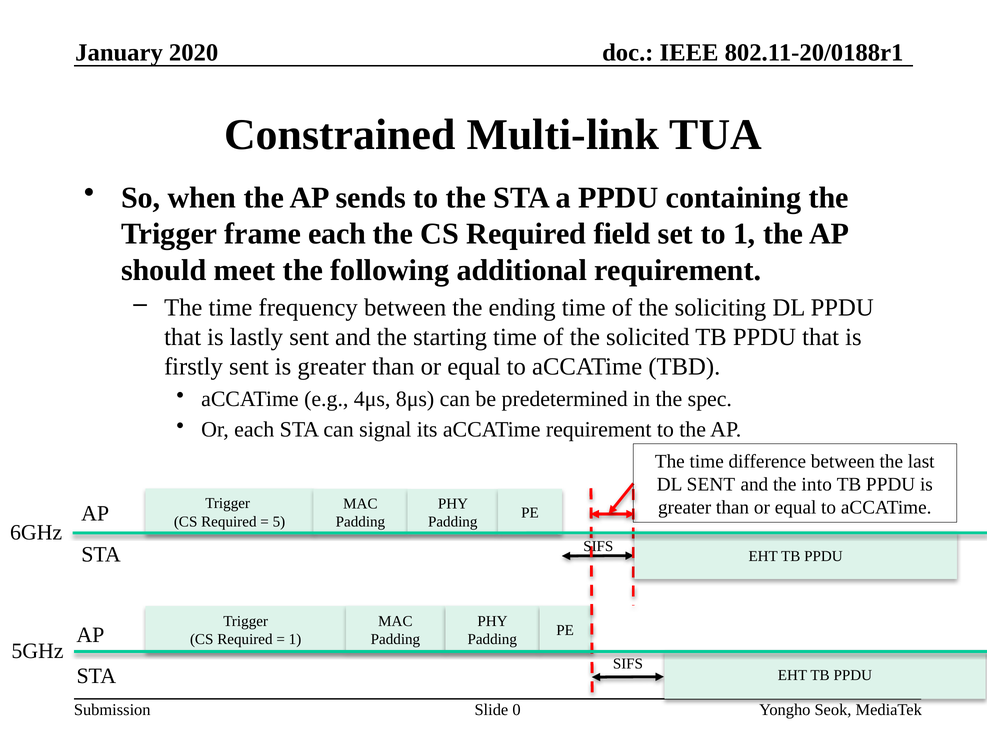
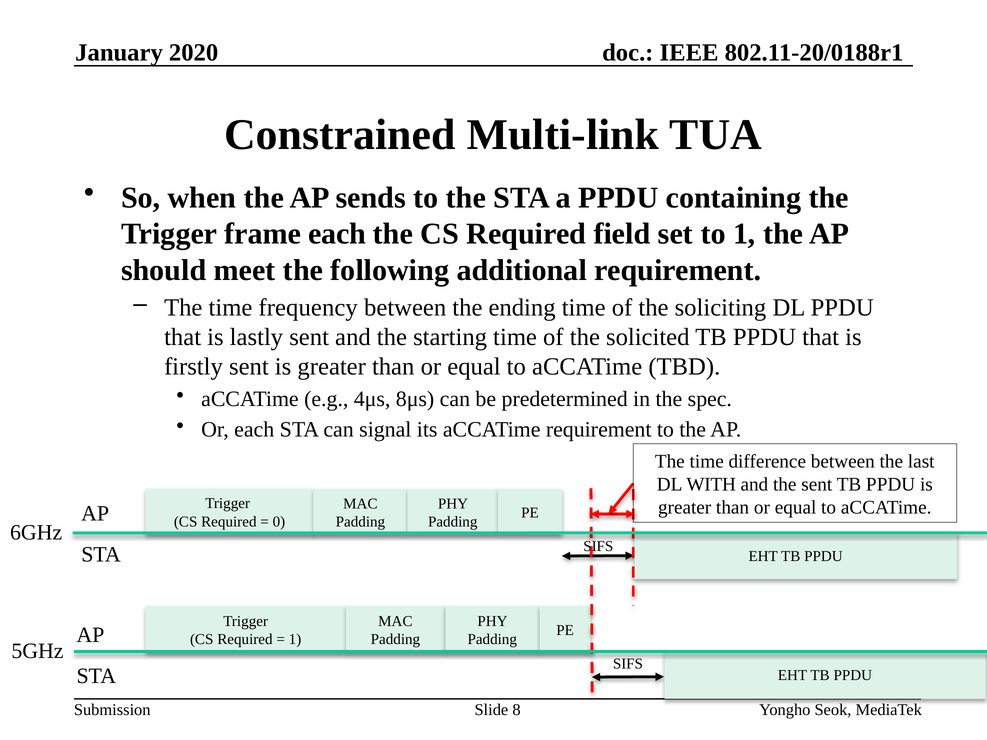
DL SENT: SENT -> WITH (711, 485)
the into: into -> sent (817, 485)
5: 5 -> 0 (279, 522)
0: 0 -> 8 (516, 710)
